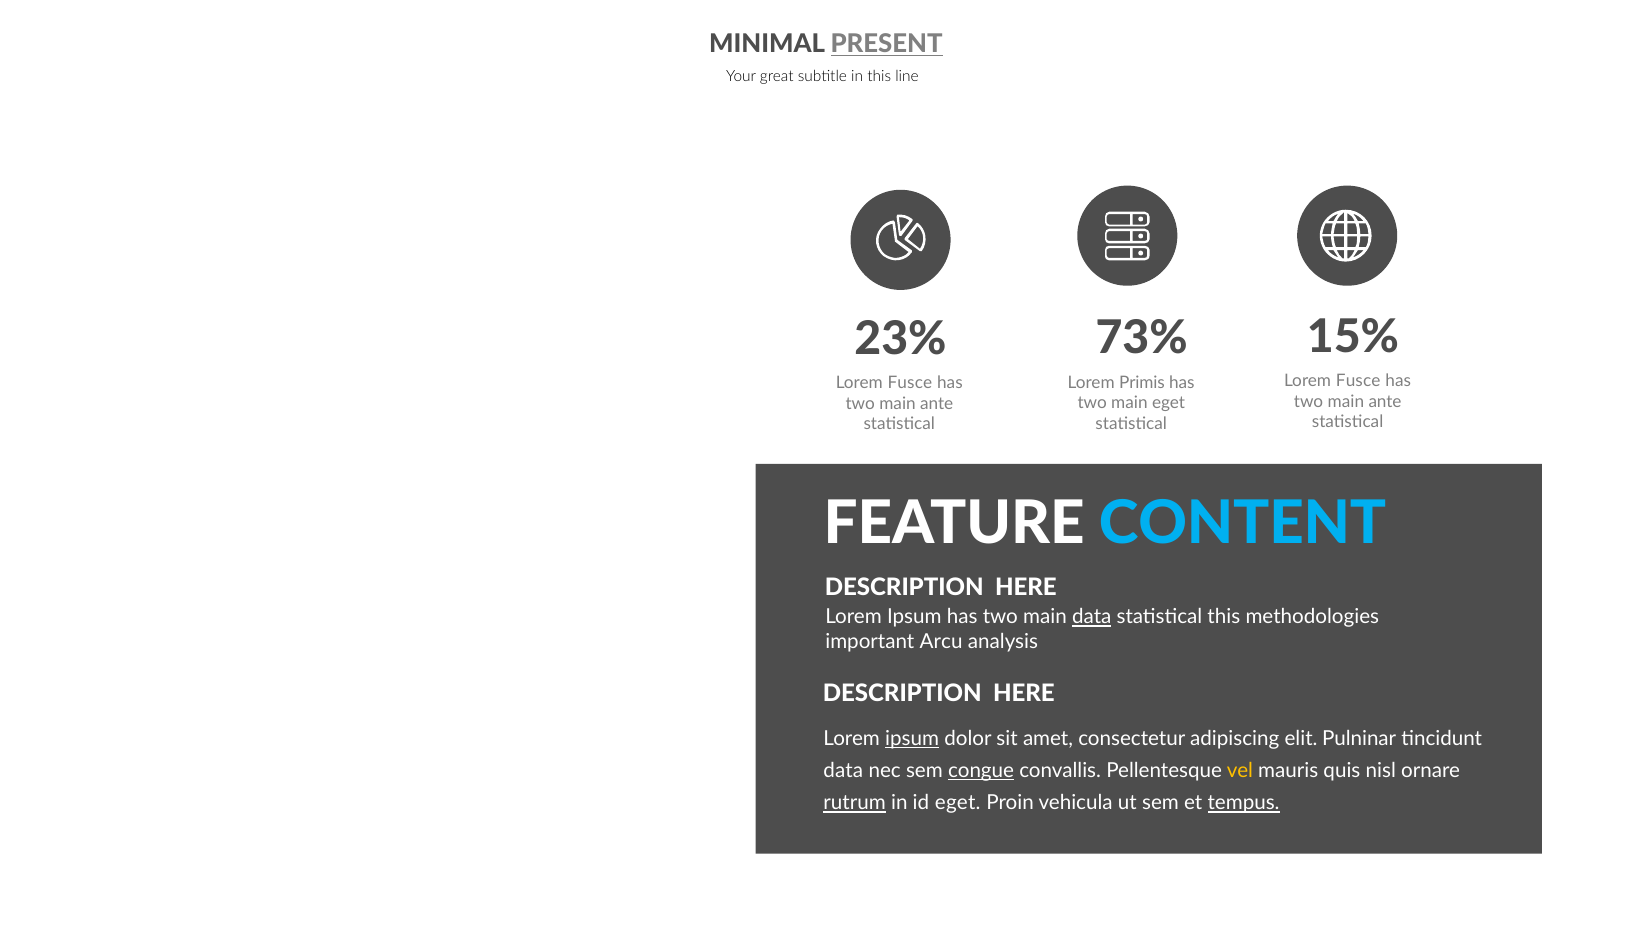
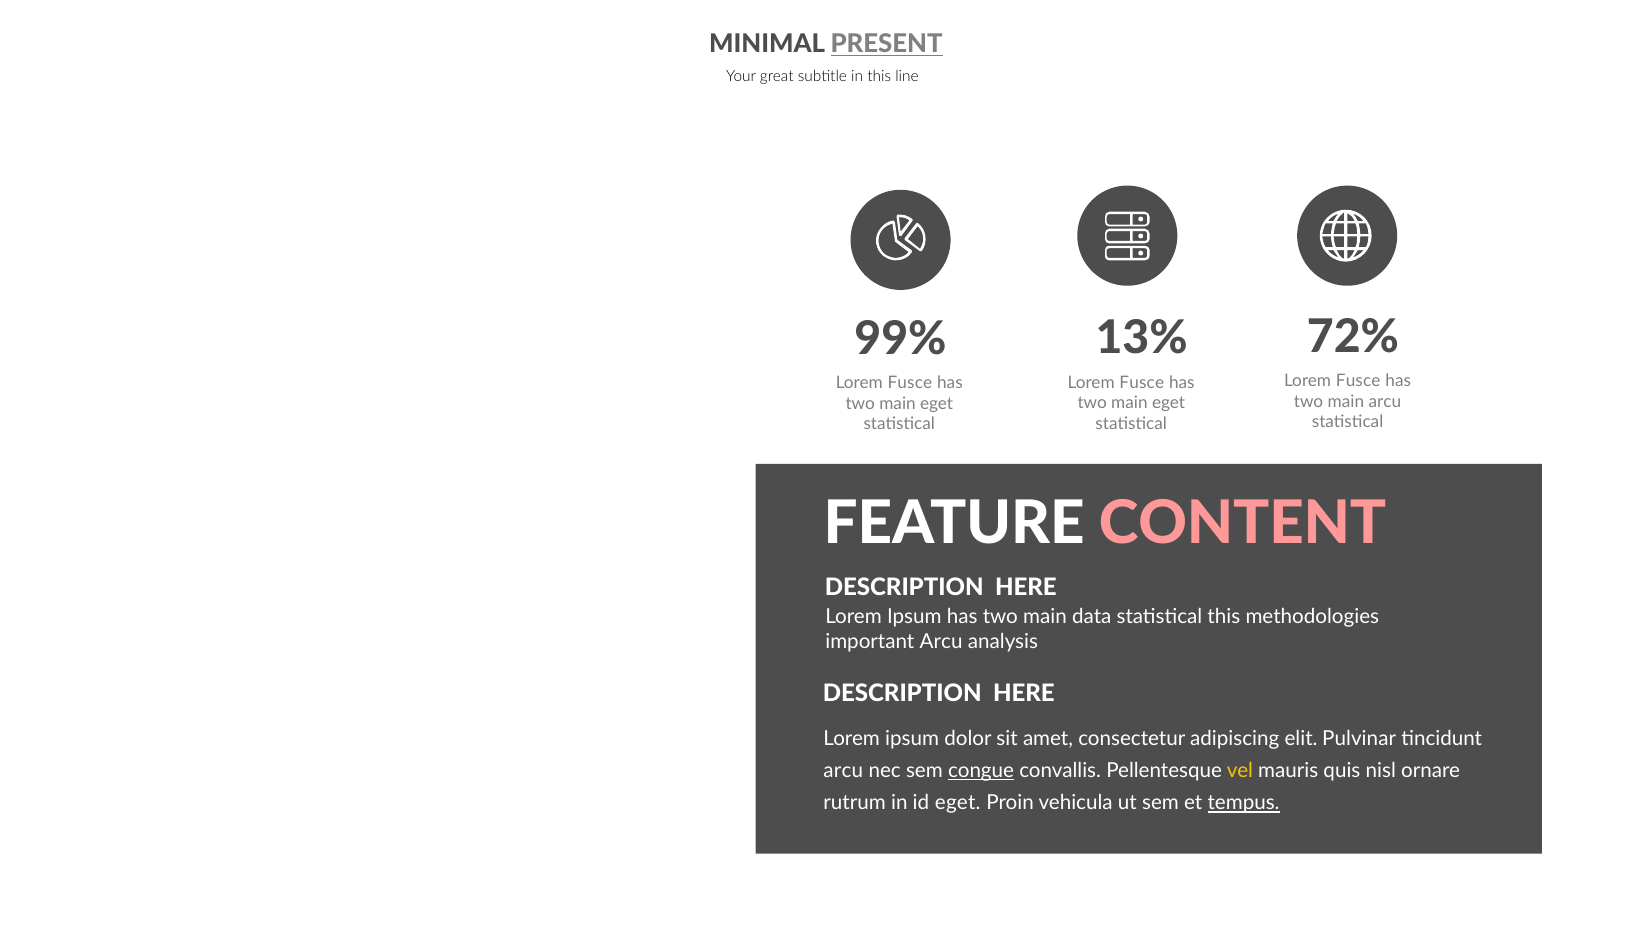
15%: 15% -> 72% (1353, 337)
73%: 73% -> 13% (1142, 338)
23%: 23% -> 99% (900, 339)
Primis: Primis -> Fusce (1142, 382)
ante: ante -> arcu (1385, 401)
ante: ante -> eget (937, 403)
CONTENT colour: light blue -> pink (1243, 523)
data underline: present -> none (1092, 617)
ipsum underline: present -> none (912, 738)
Pulninar: Pulninar -> Pulvinar (1359, 738)
data: data -> arcu (843, 771)
rutrum underline: present -> none (855, 803)
